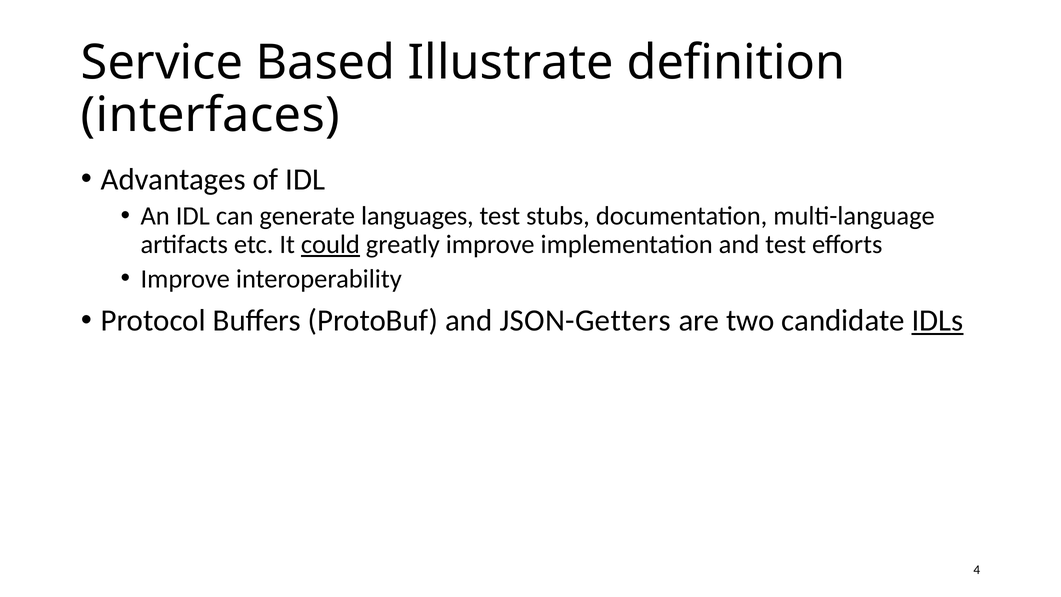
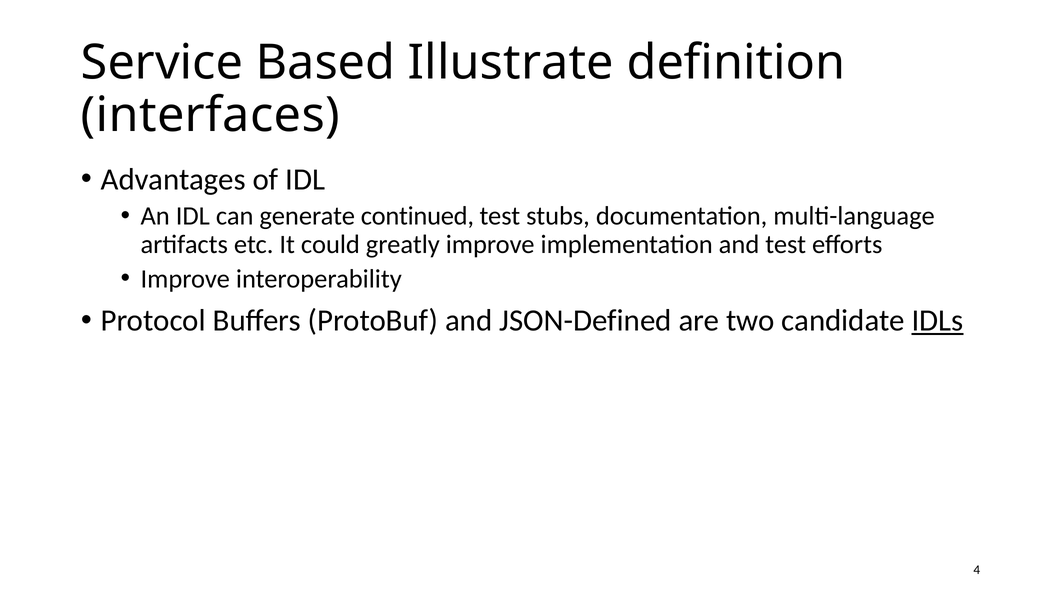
languages: languages -> continued (417, 216)
could underline: present -> none (330, 245)
JSON-Getters: JSON-Getters -> JSON-Defined (585, 321)
